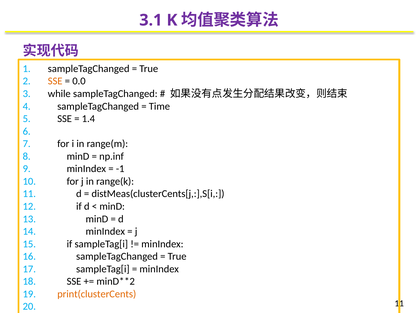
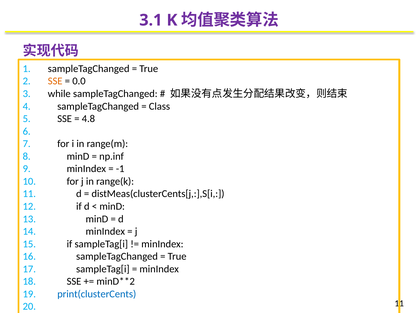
Time: Time -> Class (159, 106)
1.4: 1.4 -> 4.8 (88, 119)
print(clusterCents colour: orange -> blue (97, 295)
